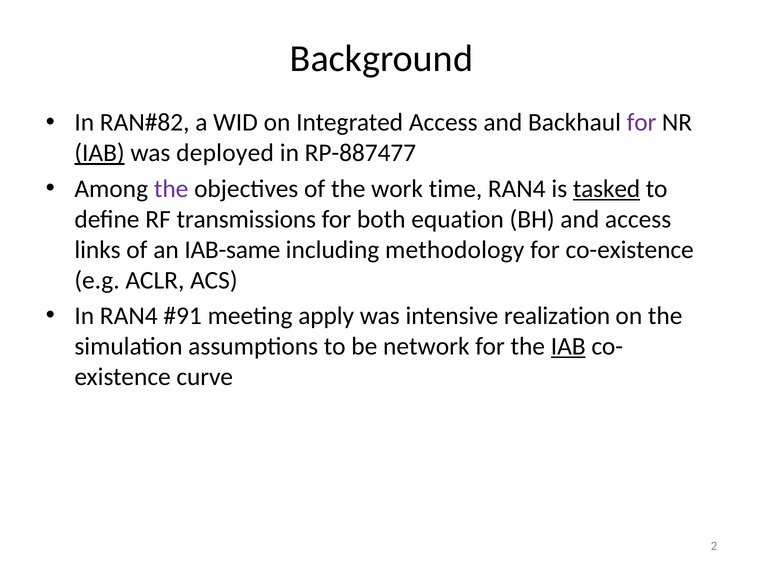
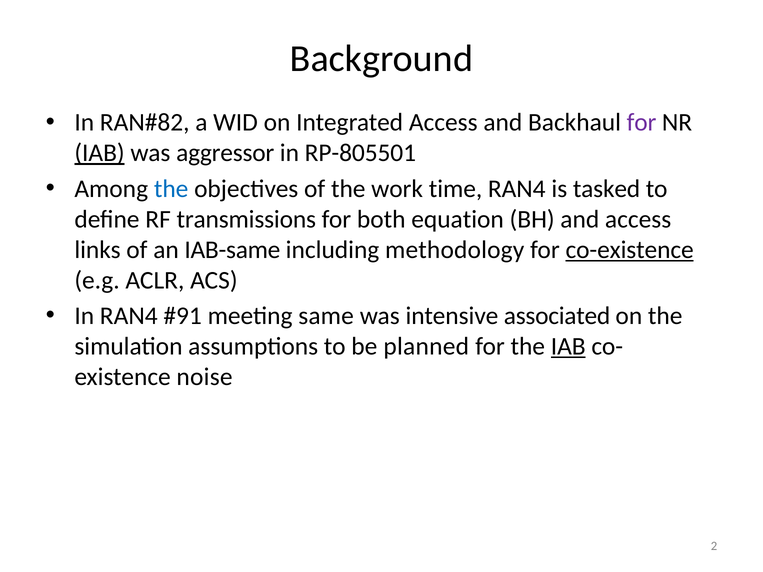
deployed: deployed -> aggressor (225, 153)
RP-887477: RP-887477 -> RP-805501 (360, 153)
the colour: purple -> blue (171, 189)
tasked underline: present -> none (607, 189)
co-existence underline: none -> present (630, 250)
apply: apply -> same (326, 316)
realization: realization -> associated (557, 316)
network: network -> planned (426, 346)
curve: curve -> noise (205, 377)
